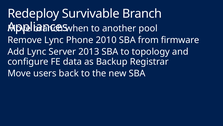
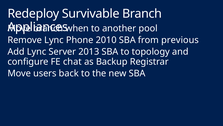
firmware: firmware -> previous (180, 40)
data: data -> chat (72, 61)
